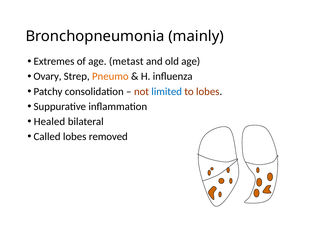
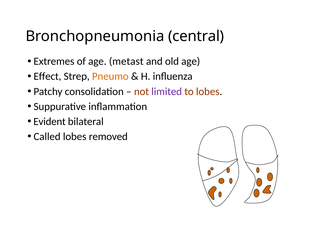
mainly: mainly -> central (196, 36)
Ovary: Ovary -> Effect (47, 76)
limited colour: blue -> purple (167, 91)
Healed: Healed -> Evident (50, 122)
